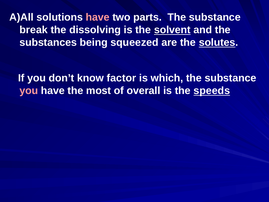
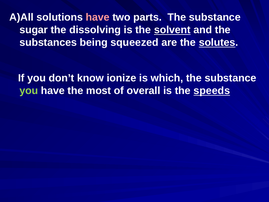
break: break -> sugar (34, 30)
factor: factor -> ionize (121, 78)
you colour: pink -> light green (29, 91)
